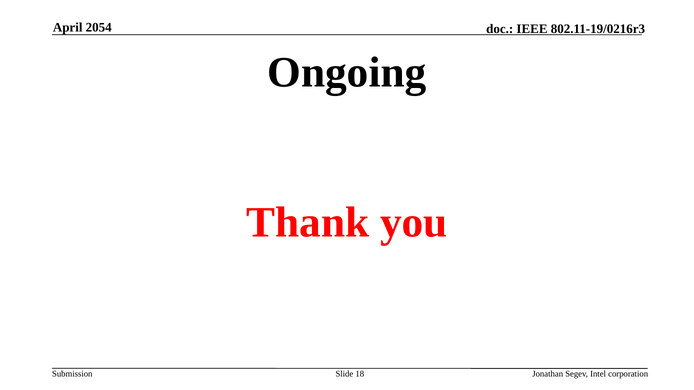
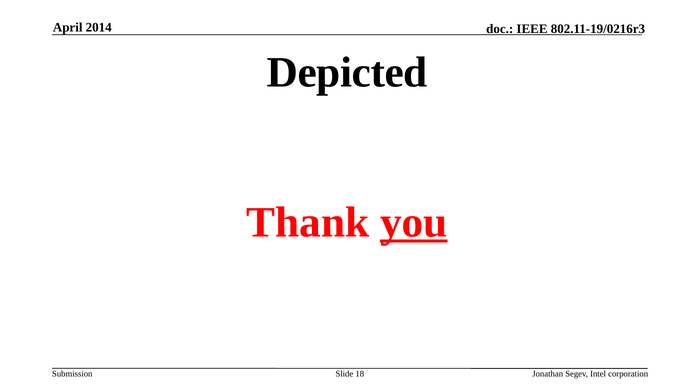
2054: 2054 -> 2014 (99, 28)
Ongoing: Ongoing -> Depicted (347, 72)
you underline: none -> present (414, 223)
